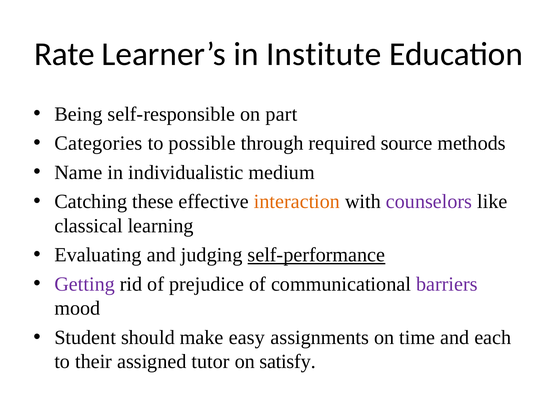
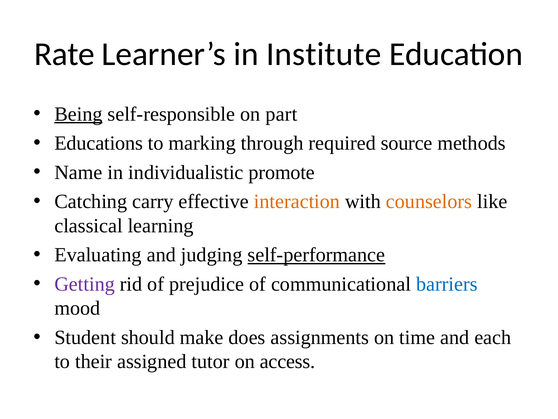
Being underline: none -> present (78, 114)
Categories: Categories -> Educations (99, 143)
possible: possible -> marking (202, 143)
medium: medium -> promote (282, 172)
these: these -> carry (153, 201)
counselors colour: purple -> orange (429, 201)
barriers colour: purple -> blue (447, 284)
easy: easy -> does (247, 337)
satisfy: satisfy -> access (288, 361)
